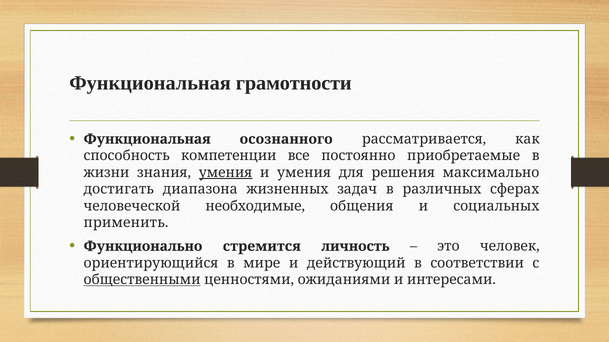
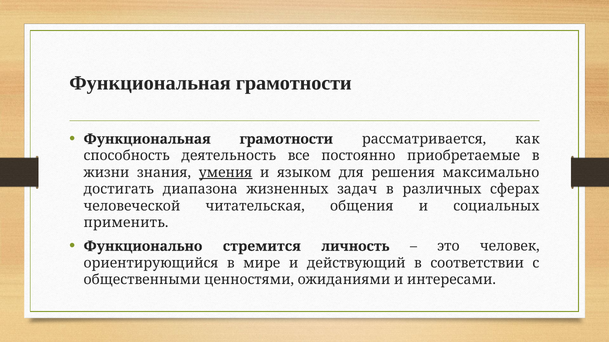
осознанного: осознанного -> грамотности (286, 139)
компетенции: компетенции -> деятельность (229, 156)
и умения: умения -> языком (304, 173)
необходимые: необходимые -> читательская (255, 206)
общественными underline: present -> none (142, 280)
